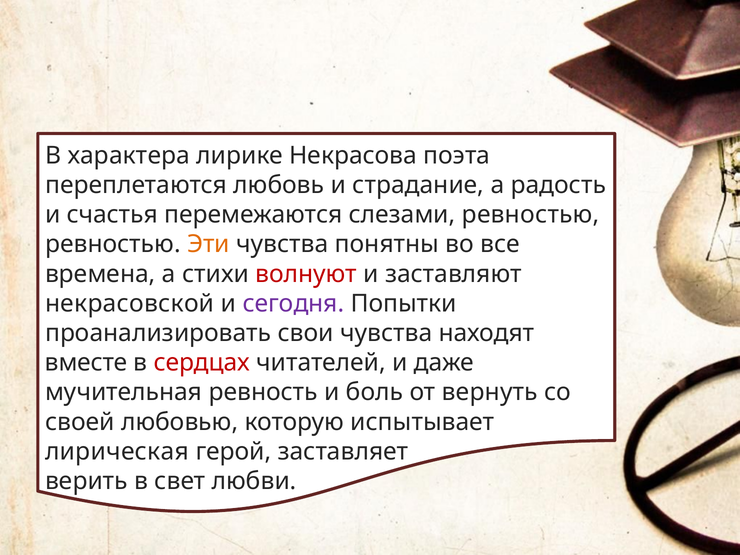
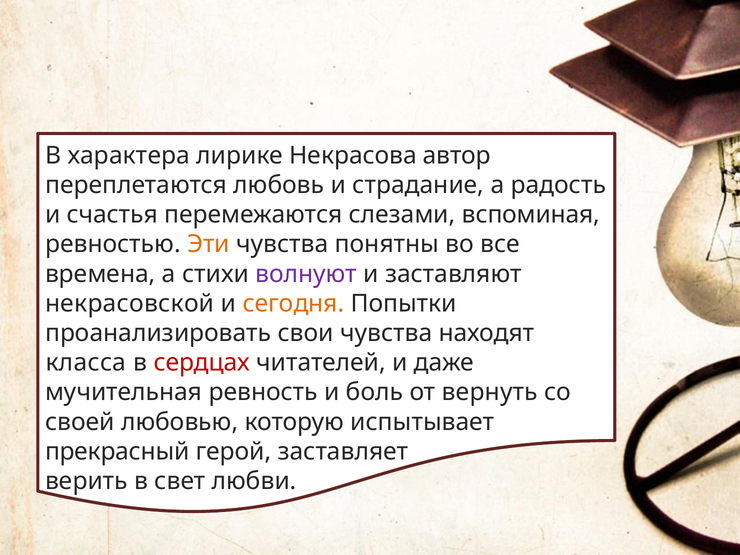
поэта: поэта -> автор (457, 156)
слезами ревностью: ревностью -> вспоминая (531, 215)
волнуют colour: red -> purple (306, 274)
сегодня colour: purple -> orange (293, 304)
вместе: вместе -> класса (86, 363)
лирическая: лирическая -> прекрасный (117, 452)
